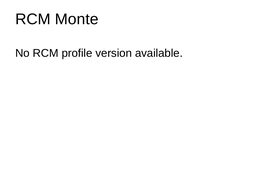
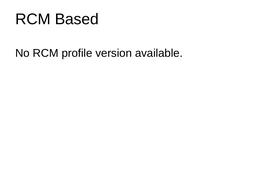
Monte: Monte -> Based (77, 19)
